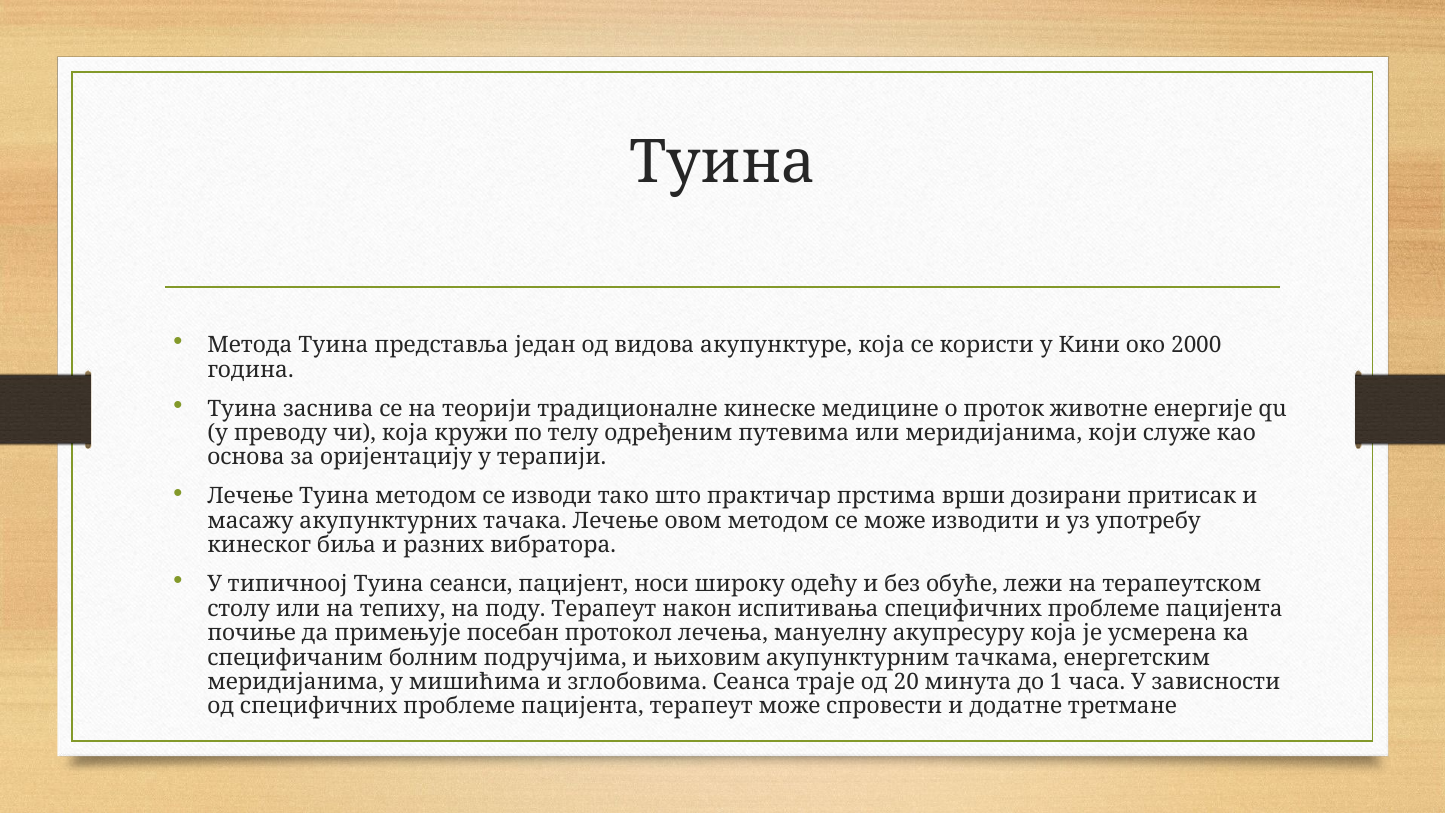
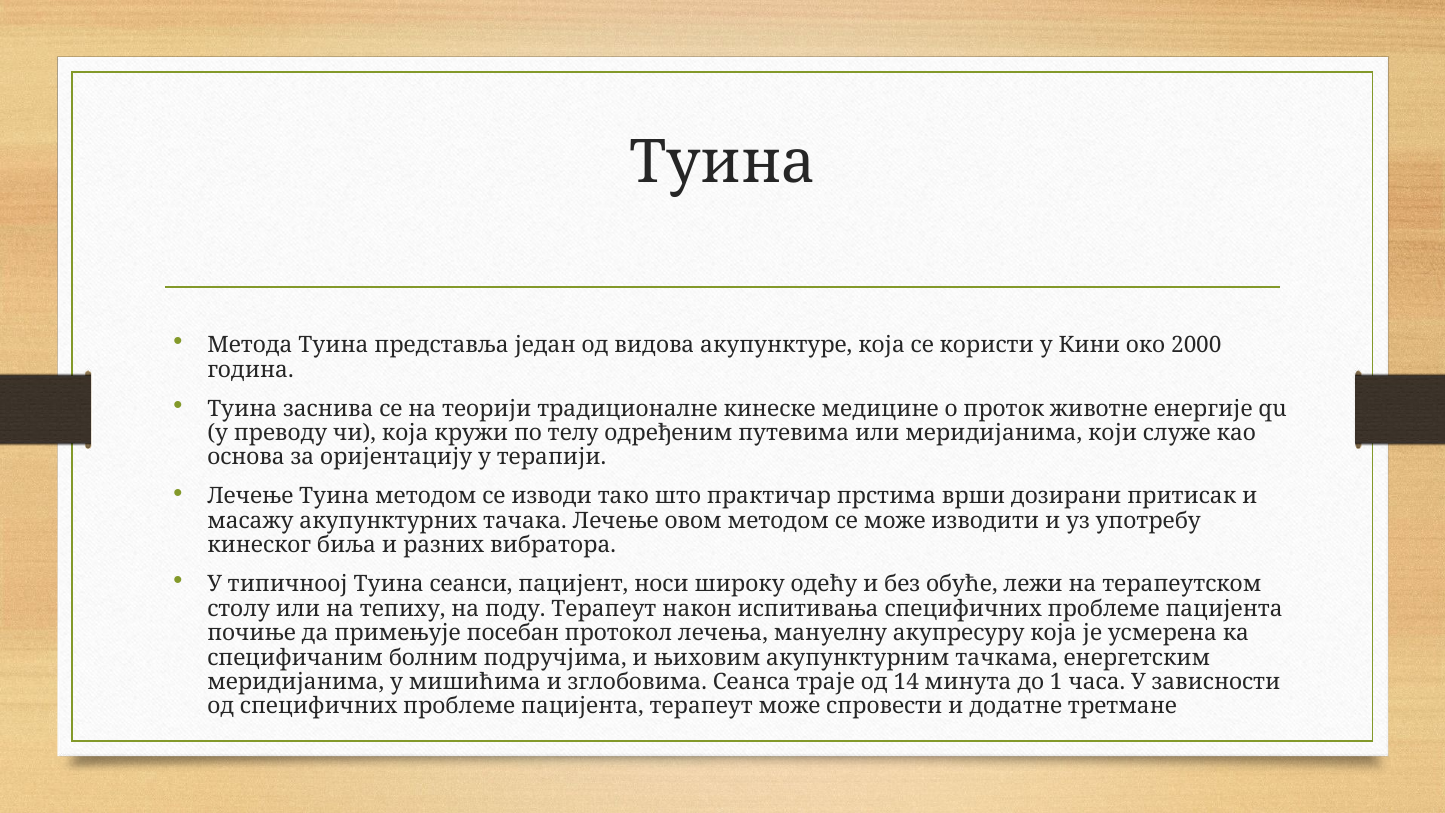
20: 20 -> 14 (906, 682)
